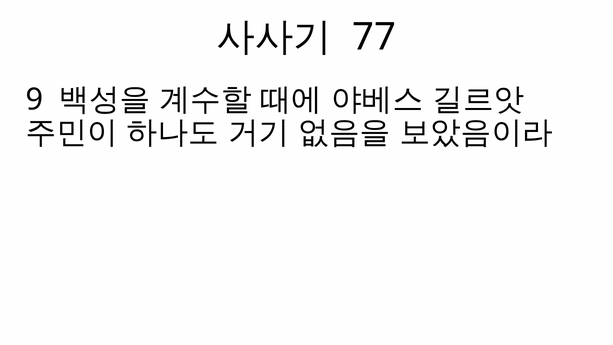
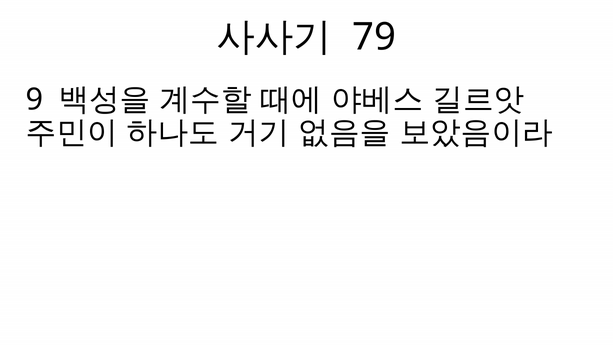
77: 77 -> 79 (374, 37)
